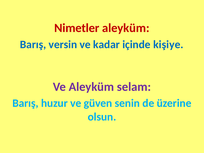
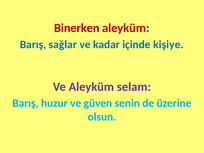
Nimetler: Nimetler -> Binerken (77, 28)
versin: versin -> sağlar (63, 44)
